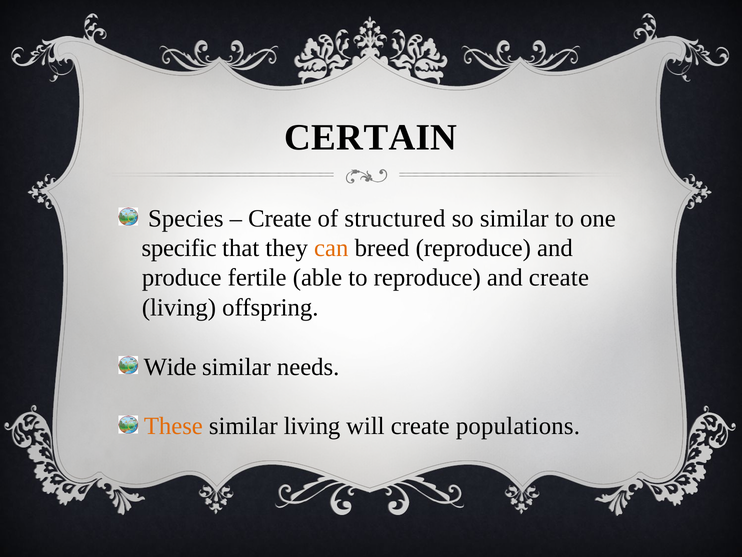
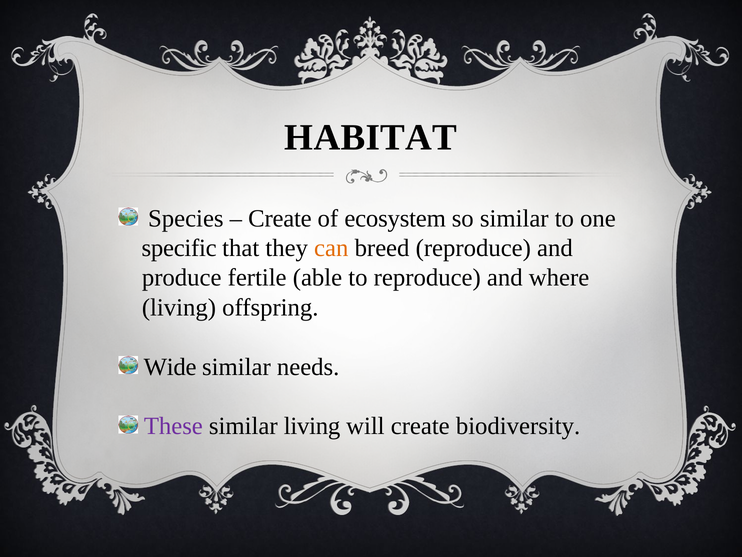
CERTAIN: CERTAIN -> HABITAT (371, 137)
structured: structured -> ecosystem (395, 218)
and create: create -> where (559, 278)
These colour: orange -> purple (173, 426)
populations: populations -> biodiversity (518, 426)
